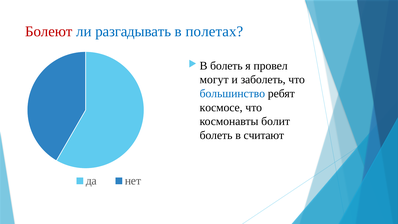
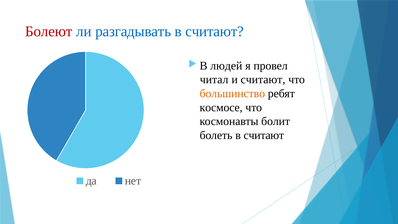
полетах: полетах -> считают (215, 31)
В болеть: болеть -> людей (226, 66)
могут: могут -> читал (214, 80)
и заболеть: заболеть -> считают (263, 80)
большинство colour: blue -> orange (232, 93)
